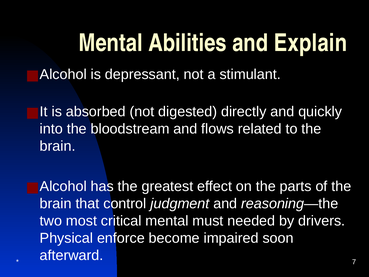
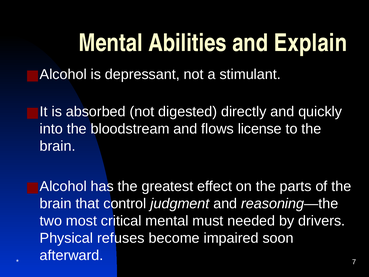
related: related -> license (260, 129)
enforce: enforce -> refuses (121, 238)
